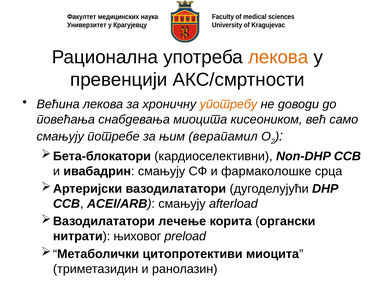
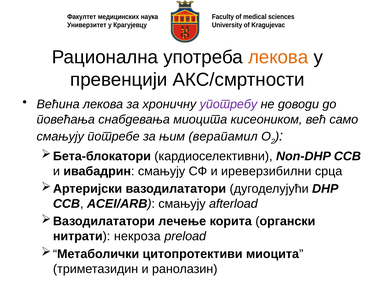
употребу colour: orange -> purple (228, 104)
фармаколошке: фармаколошке -> иреверзибилни (266, 171)
њиховог: њиховог -> некроза (137, 236)
